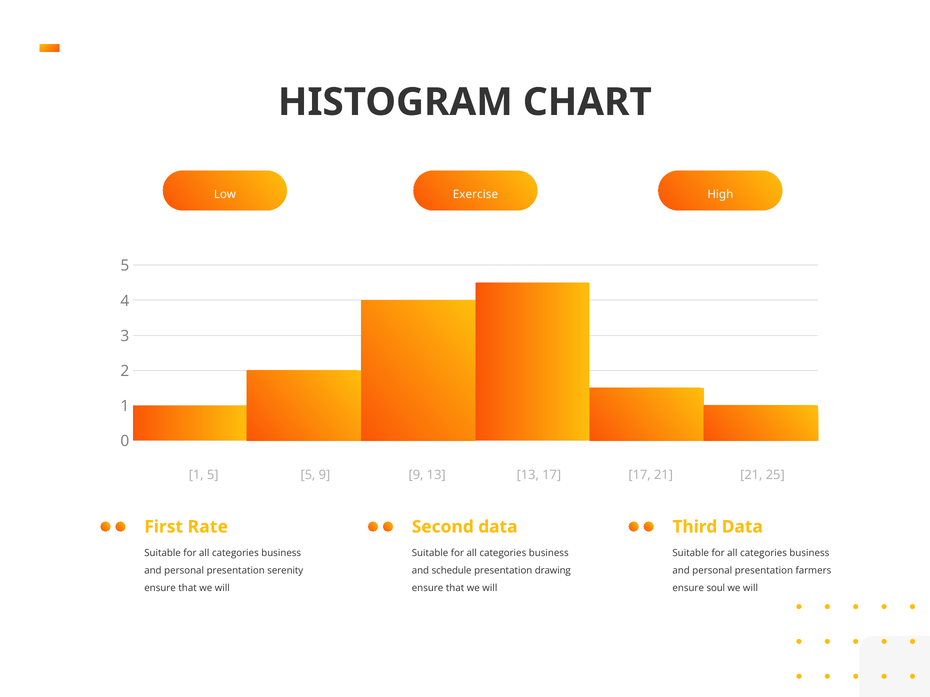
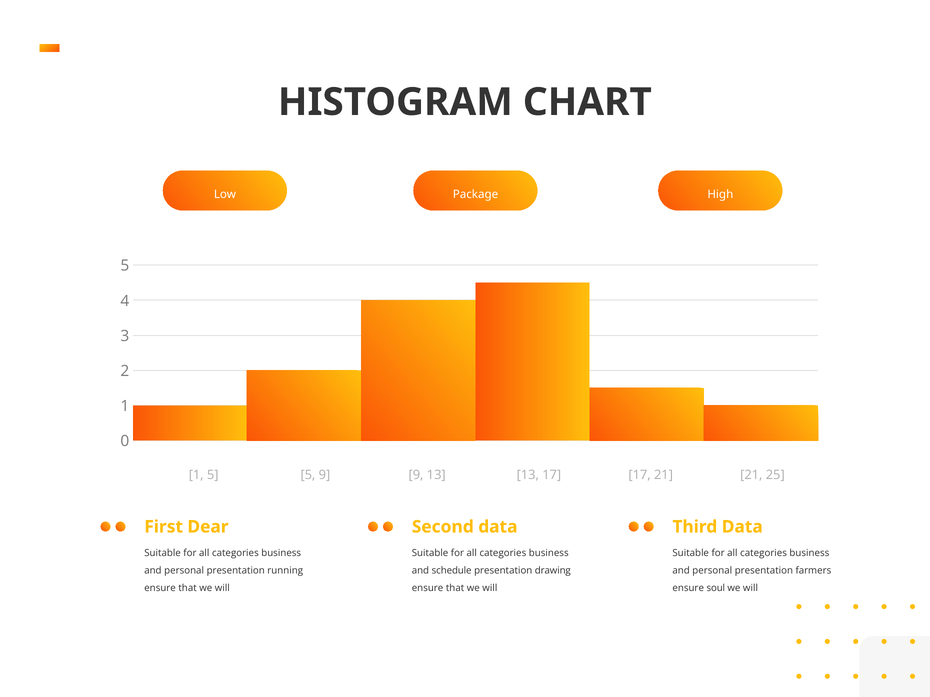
Exercise: Exercise -> Package (476, 194)
Rate: Rate -> Dear (208, 527)
serenity: serenity -> running (285, 571)
